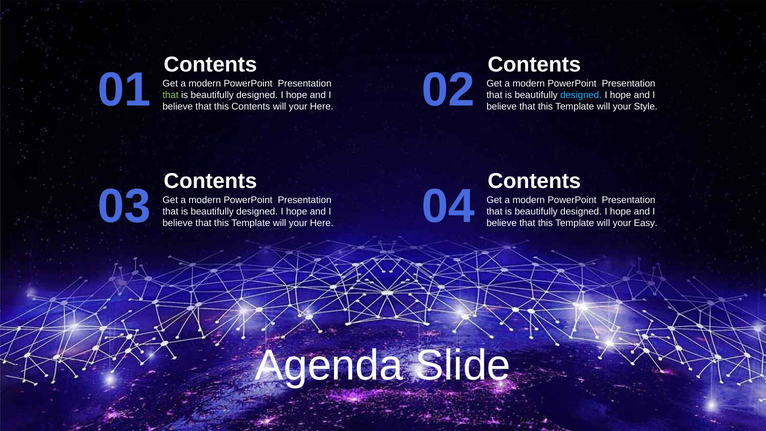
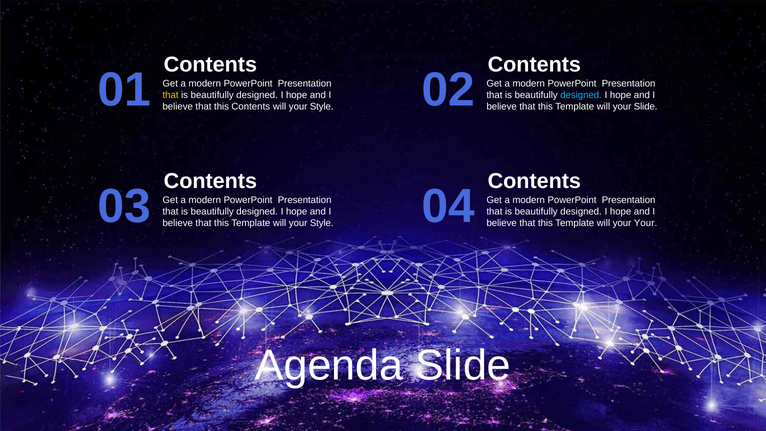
that colour: light green -> yellow (171, 95)
Here: Here -> Style (322, 106)
your Style: Style -> Slide (646, 106)
Template will your Here: Here -> Style (322, 223)
your Easy: Easy -> Your (646, 223)
